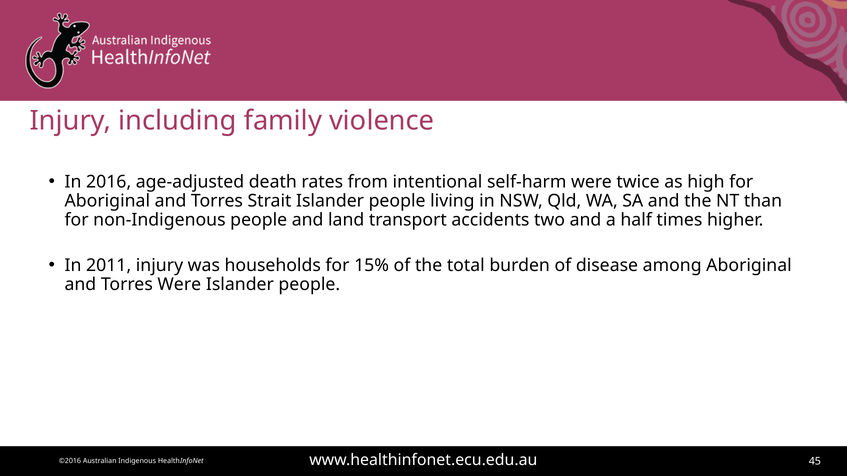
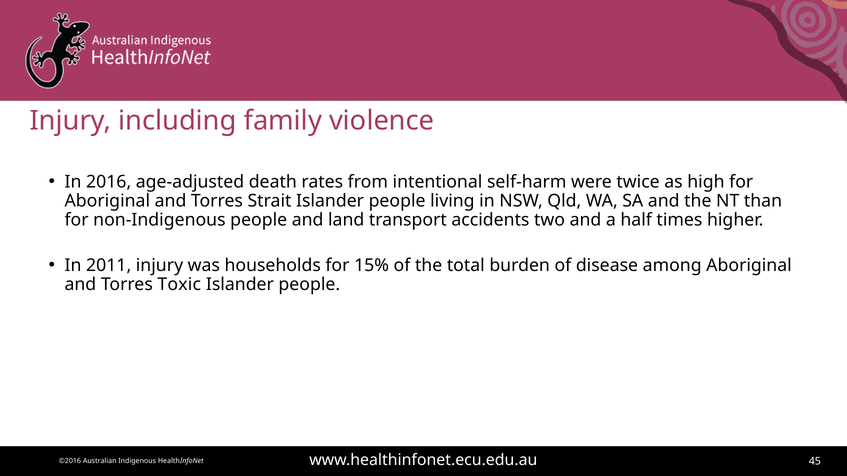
Torres Were: Were -> Toxic (179, 285)
